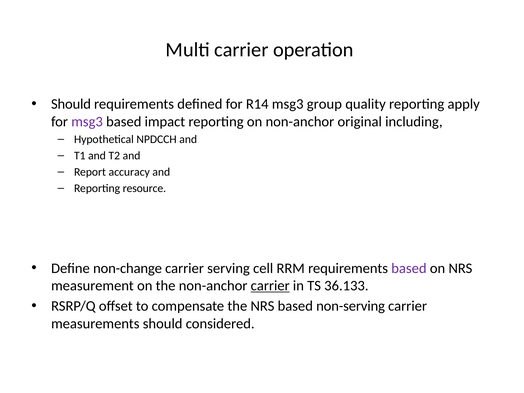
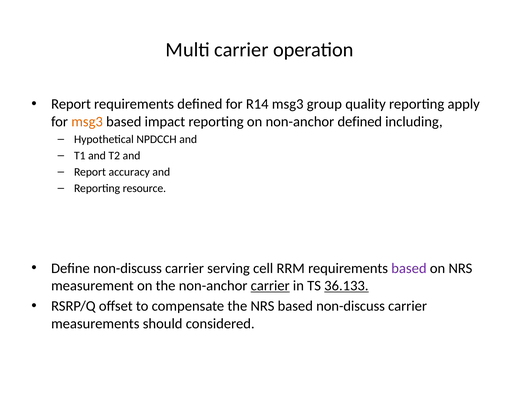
Should: Should -> Report (71, 104)
msg3 colour: purple -> orange (87, 122)
non-anchor original: original -> defined (360, 122)
Define non-change: non-change -> non-discuss (127, 268)
36.133 underline: none -> present (346, 286)
based non-serving: non-serving -> non-discuss (351, 306)
